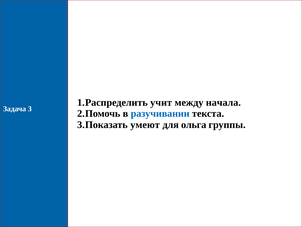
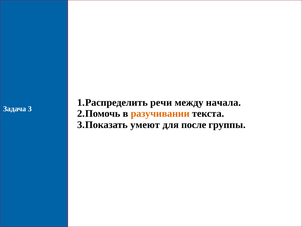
учит: учит -> речи (161, 102)
разучивании colour: blue -> orange (160, 113)
ольга: ольга -> после (194, 124)
